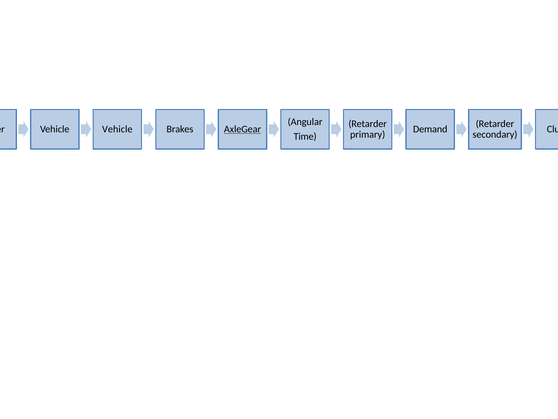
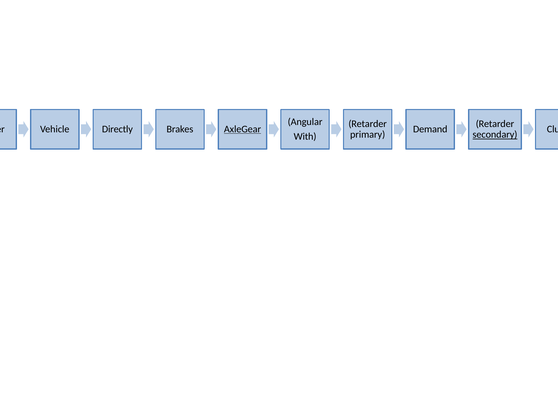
Vehicle Vehicle: Vehicle -> Directly (117, 129)
secondary underline: none -> present (495, 134)
Time: Time -> With (305, 136)
